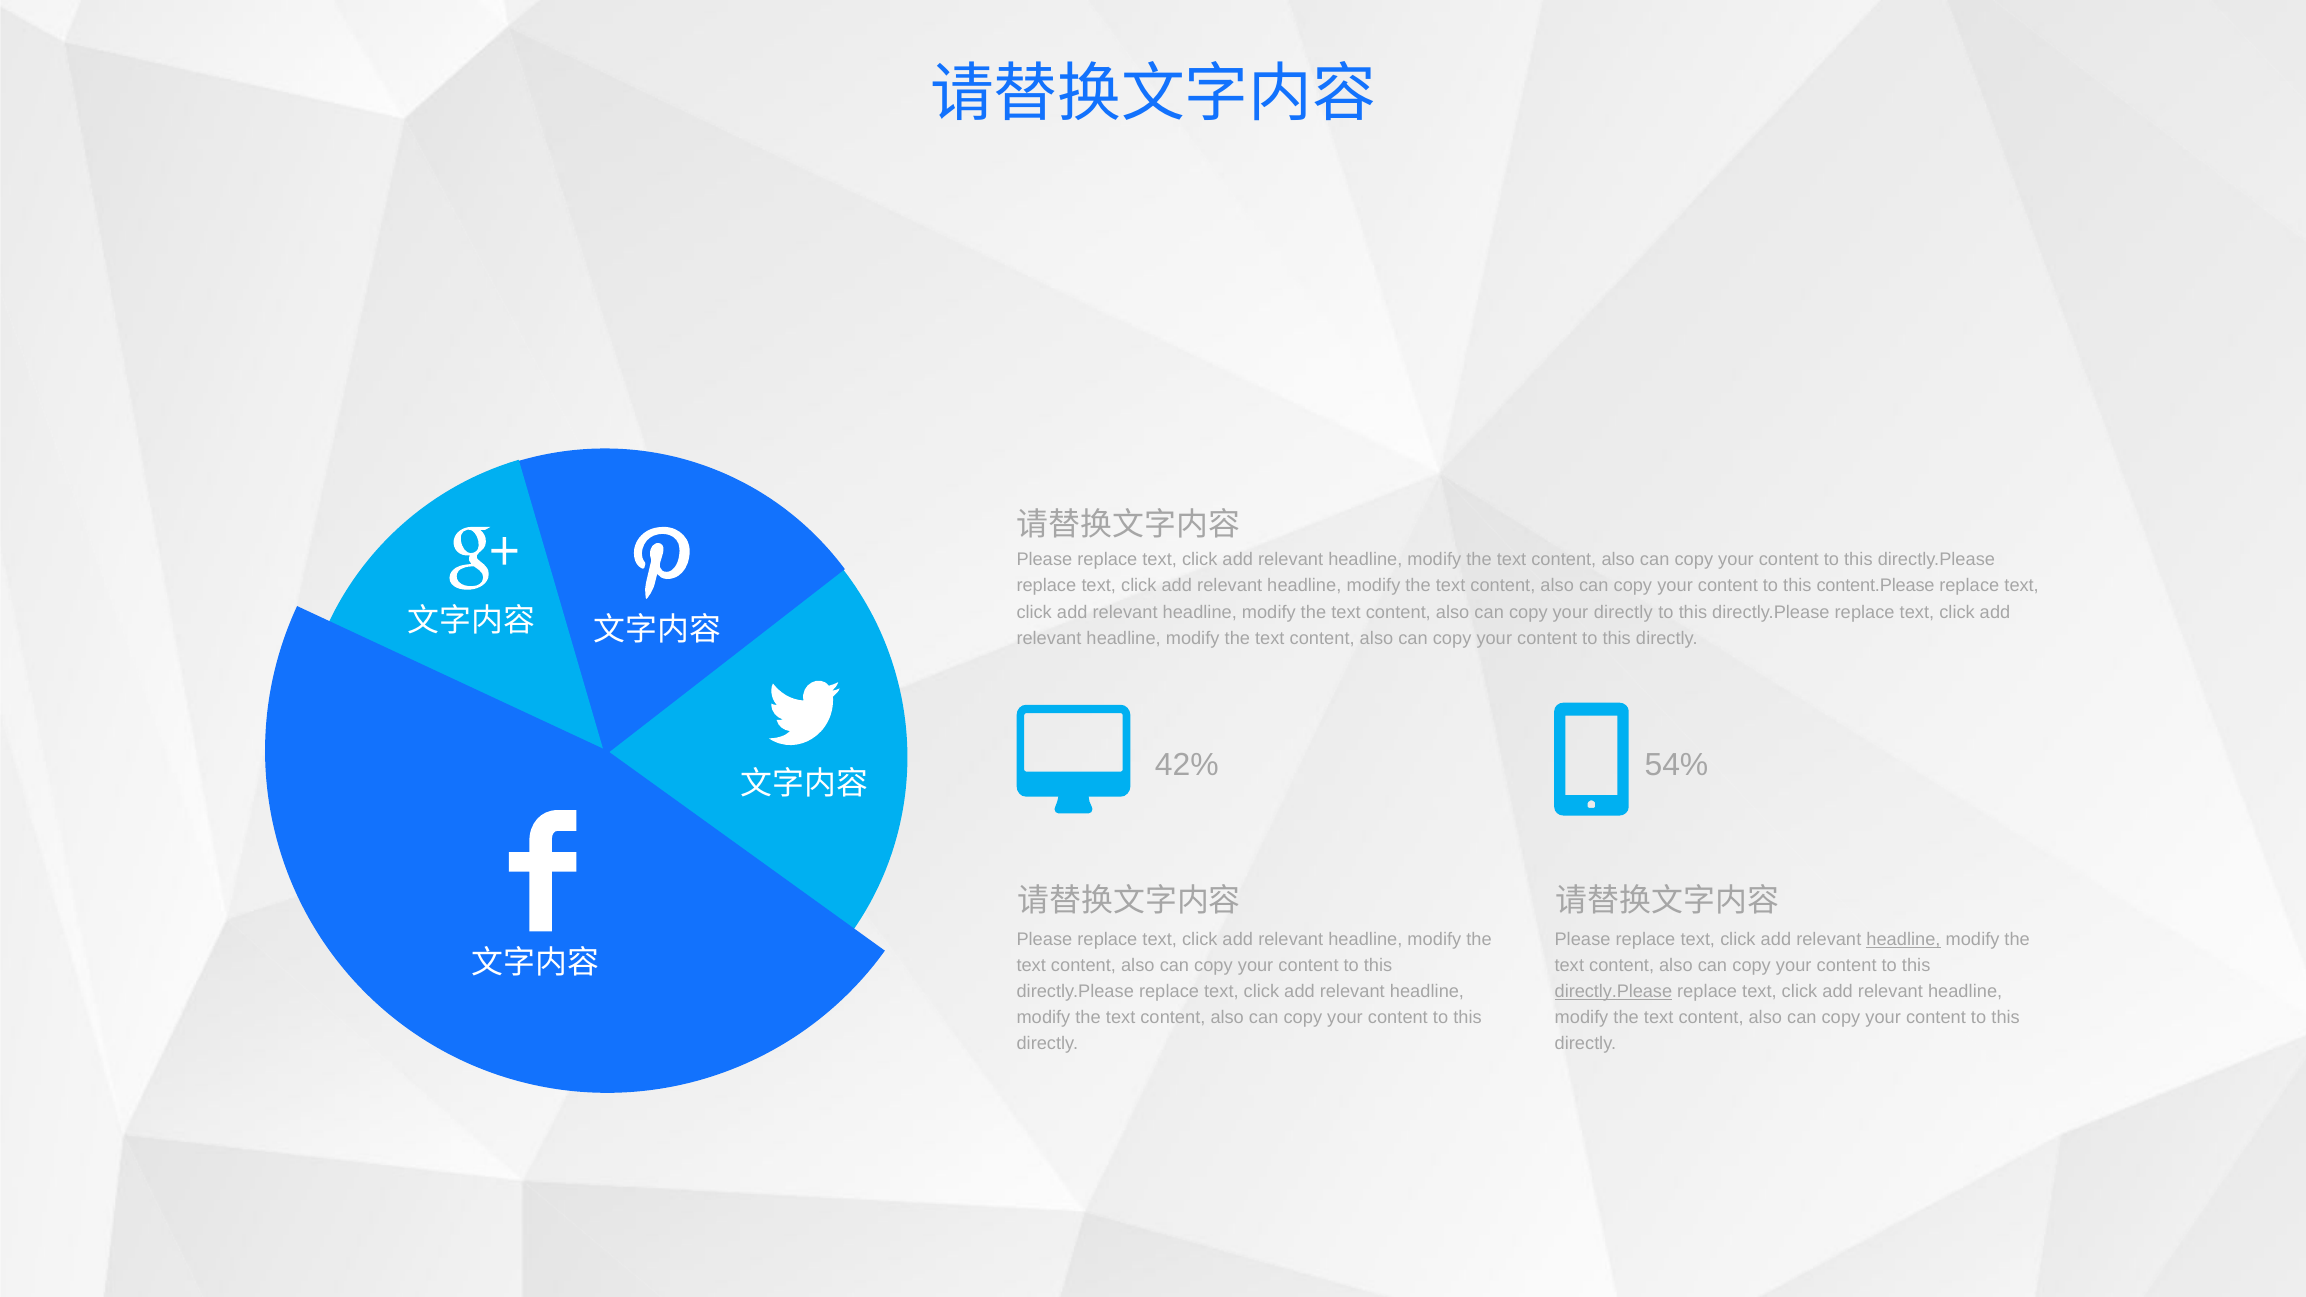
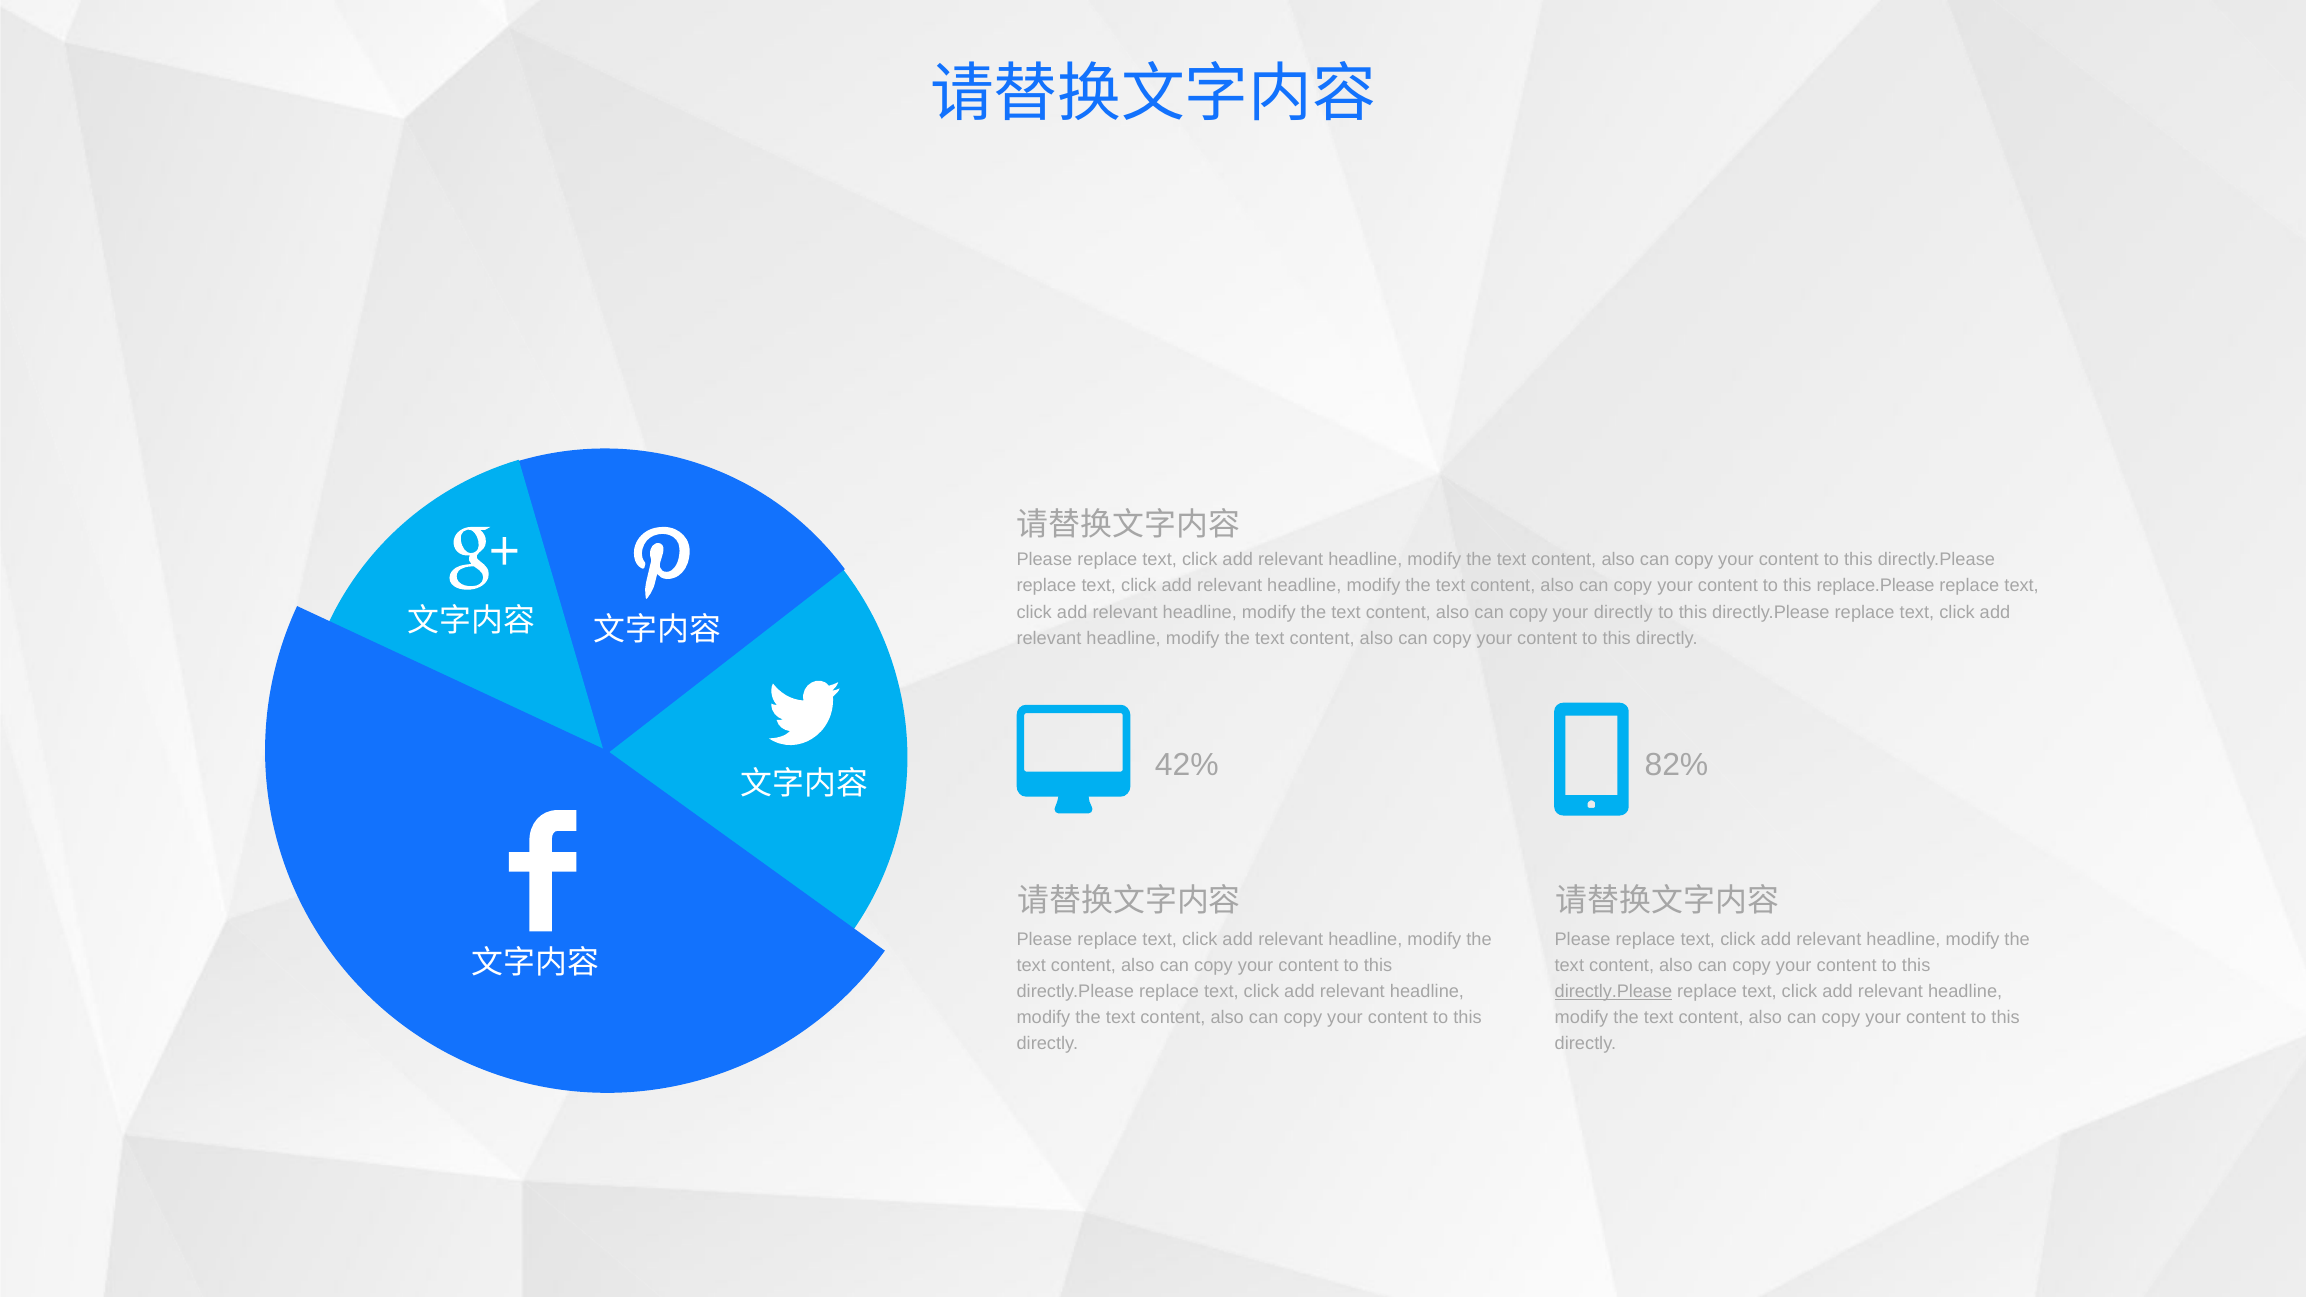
content.Please: content.Please -> replace.Please (1876, 586)
54%: 54% -> 82% (1676, 765)
headline underline: present -> none (1903, 939)
